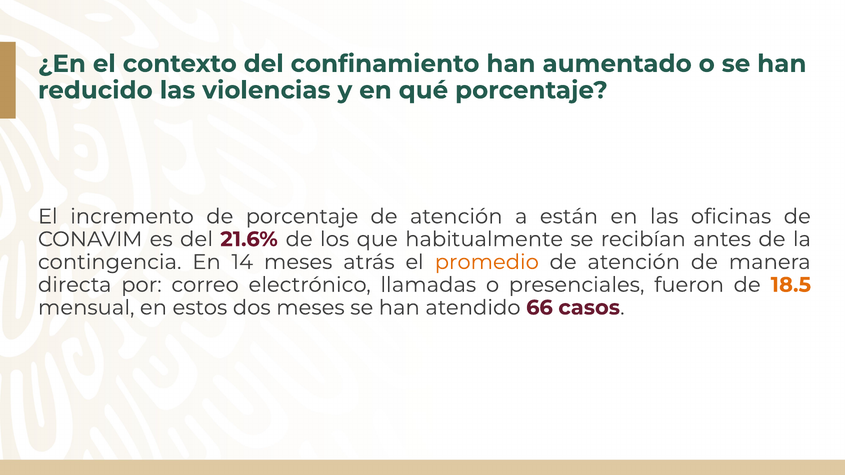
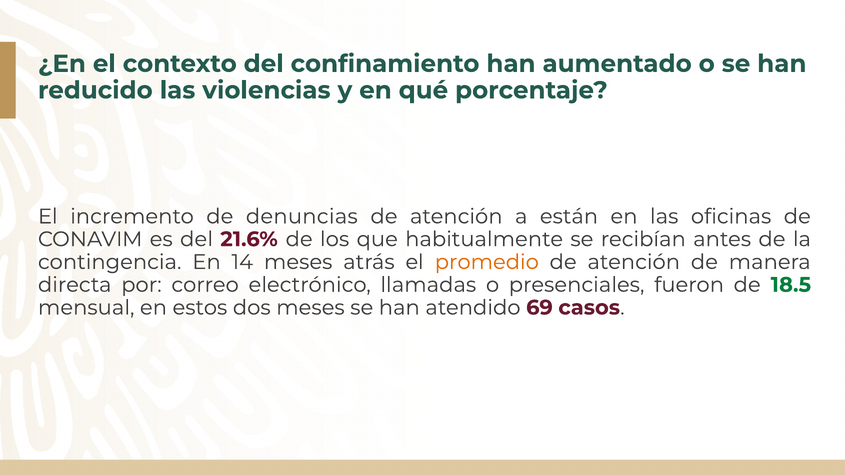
de porcentaje: porcentaje -> denuncias (302, 217)
18.5 colour: orange -> green (791, 285)
66: 66 -> 69 (539, 308)
